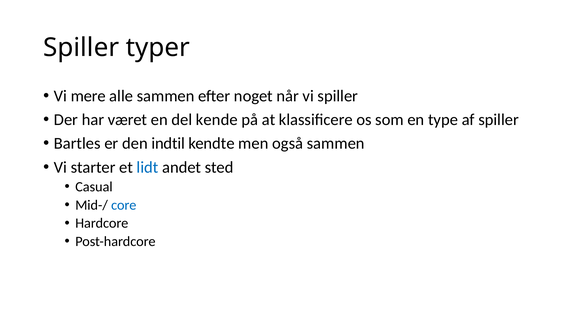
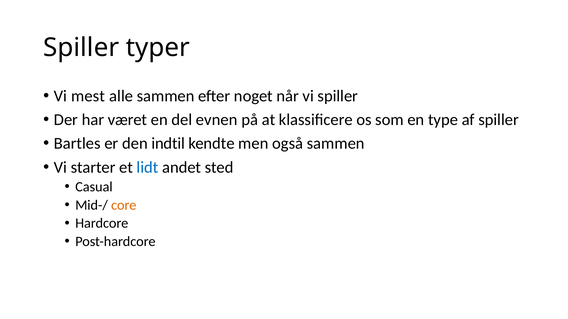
mere: mere -> mest (88, 96)
kende: kende -> evnen (217, 120)
core colour: blue -> orange (124, 205)
